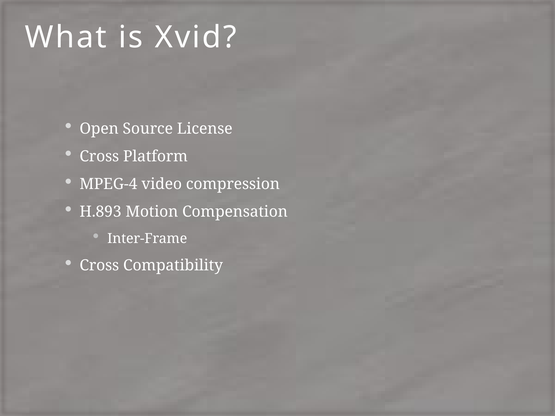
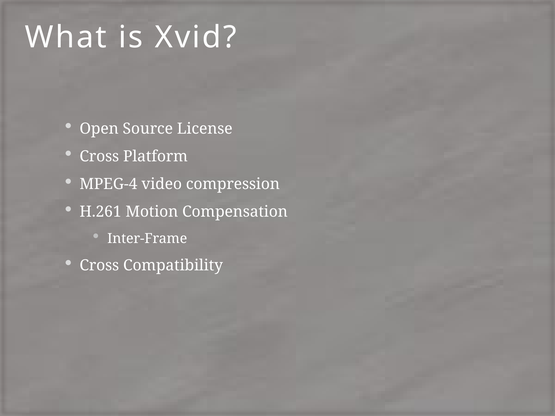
H.893: H.893 -> H.261 (101, 212)
